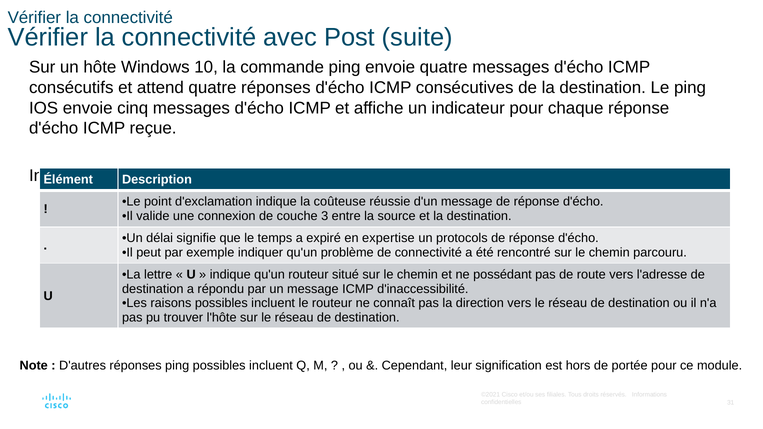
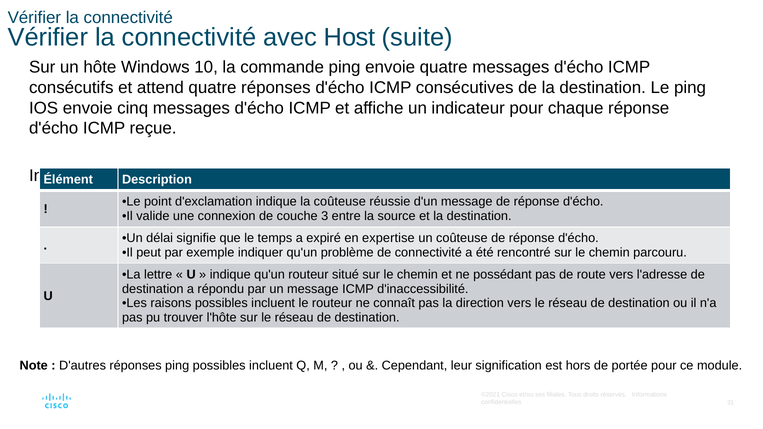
Post: Post -> Host (350, 38)
un protocols: protocols -> coûteuse (462, 238)
